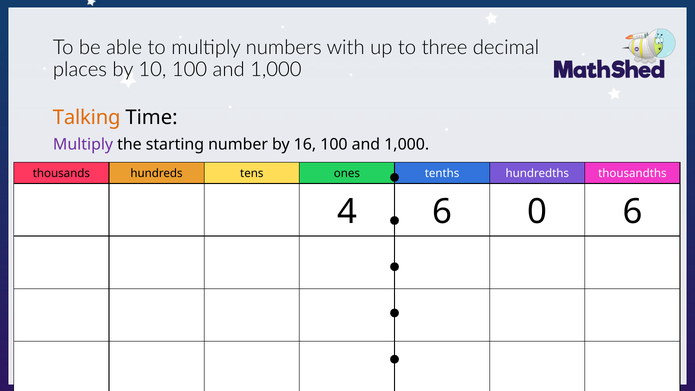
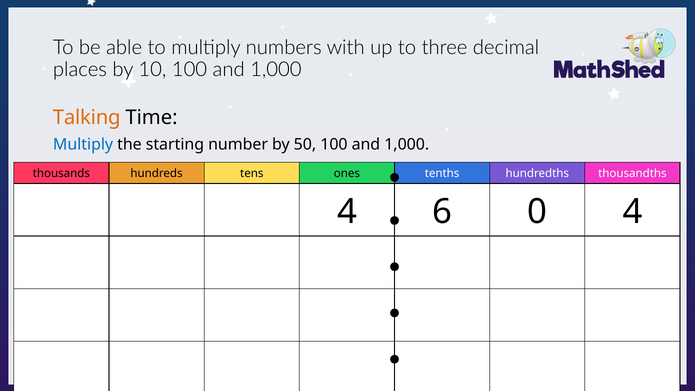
Multiply colour: purple -> blue (83, 144)
16: 16 -> 50 (305, 144)
0 6: 6 -> 4 (632, 212)
